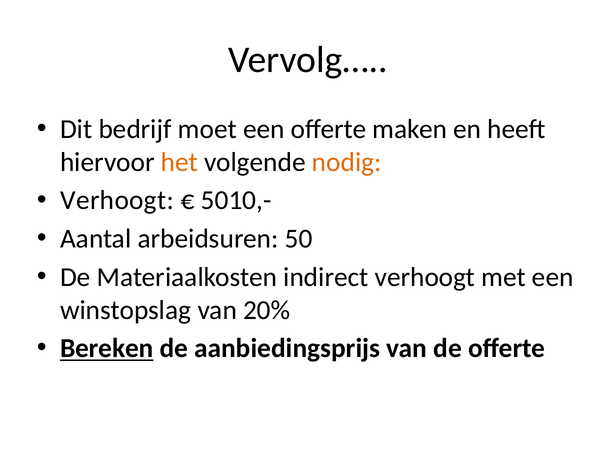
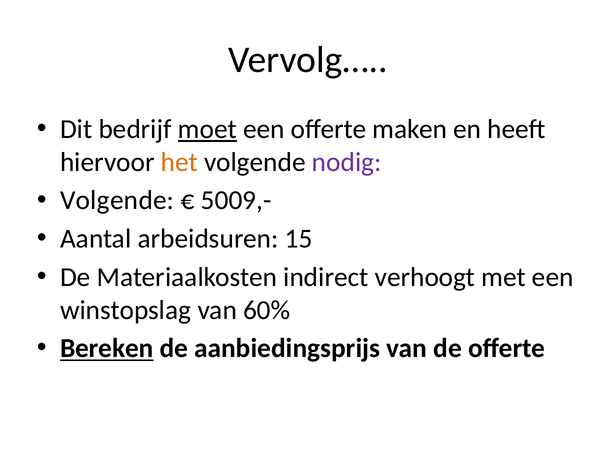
moet underline: none -> present (207, 129)
nodig colour: orange -> purple (347, 162)
Verhoogt: Verhoogt -> Volgende (117, 200)
5010,-: 5010,- -> 5009,- (236, 200)
50: 50 -> 15 (299, 239)
20%: 20% -> 60% (267, 310)
